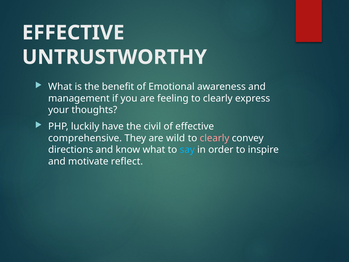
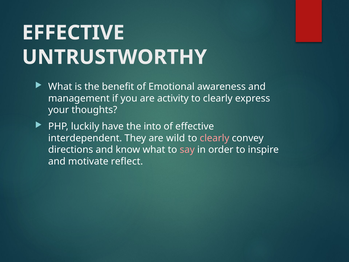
feeling: feeling -> activity (173, 98)
civil: civil -> into (152, 126)
comprehensive: comprehensive -> interdependent (85, 138)
say colour: light blue -> pink (187, 150)
